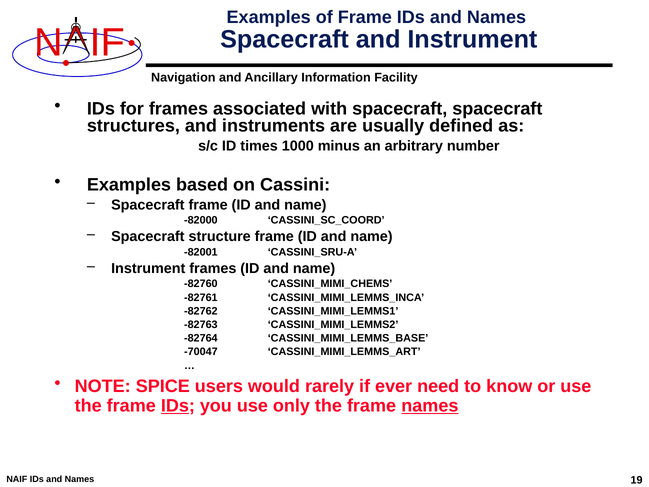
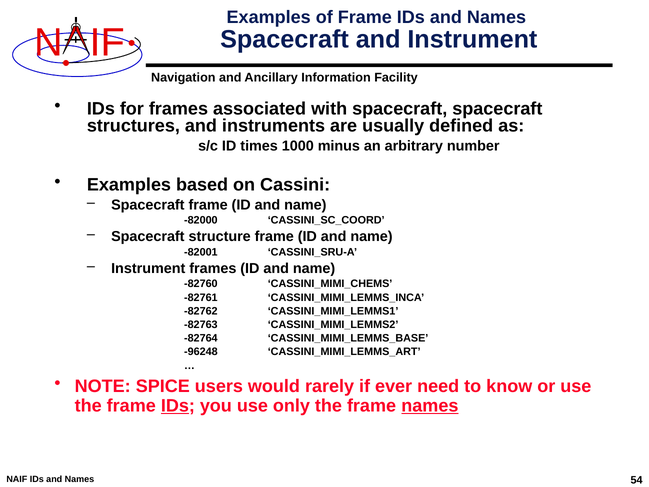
-70047: -70047 -> -96248 (201, 352)
19: 19 -> 54 (637, 480)
